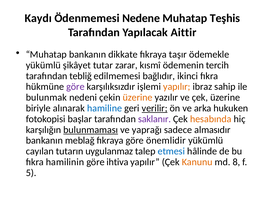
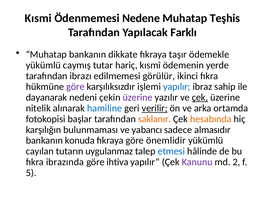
Kaydı: Kaydı -> Kısmi (38, 18)
Aittir: Aittir -> Farklı (184, 32)
şikâyet: şikâyet -> caymış (77, 65)
zarar: zarar -> hariç (126, 65)
tercih: tercih -> yerde (217, 65)
tebliğ: tebliğ -> ibrazı (81, 76)
bağlıdır: bağlıdır -> görülür (159, 76)
yapılır colour: orange -> blue (177, 87)
bulunmak: bulunmak -> dayanarak (46, 97)
üzerine colour: orange -> purple (138, 97)
çek underline: none -> present (200, 97)
biriyle: biriyle -> nitelik (38, 108)
hukuken: hukuken -> ortamda (231, 108)
saklanır colour: purple -> orange (154, 119)
bulunmaması underline: present -> none (91, 130)
yaprağı: yaprağı -> yabancı (147, 130)
meblağ: meblağ -> konuda (80, 140)
hamilinin: hamilinin -> ibrazında (65, 162)
Kanunu colour: orange -> purple (197, 162)
8: 8 -> 2 (236, 162)
